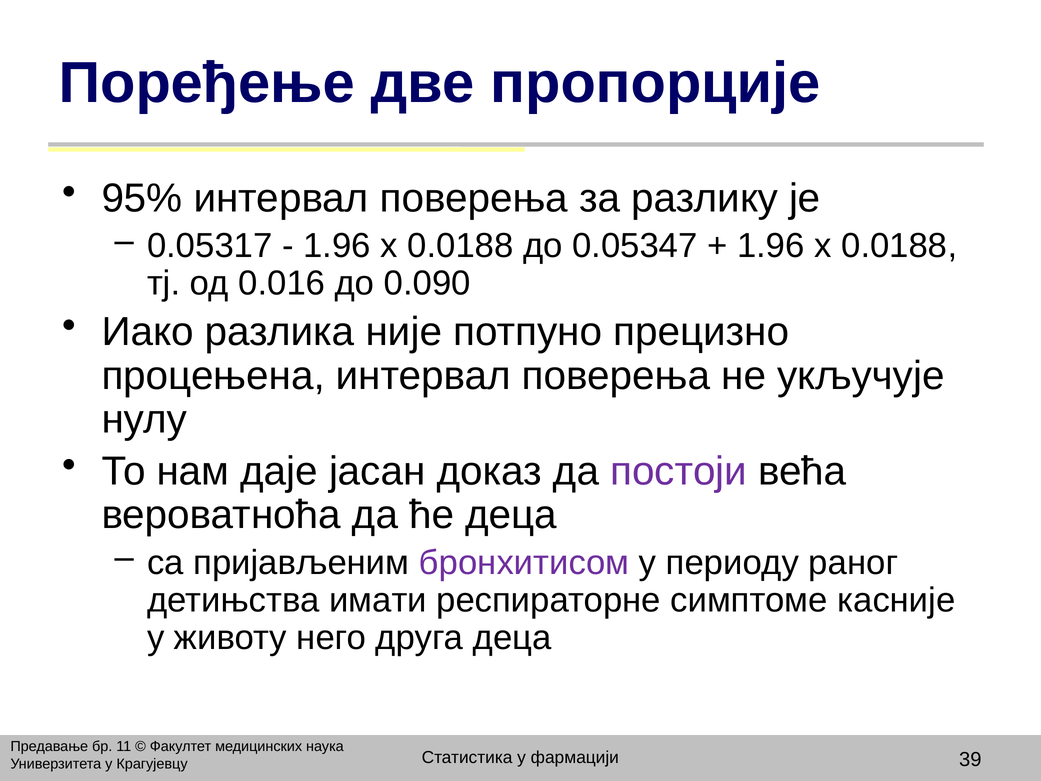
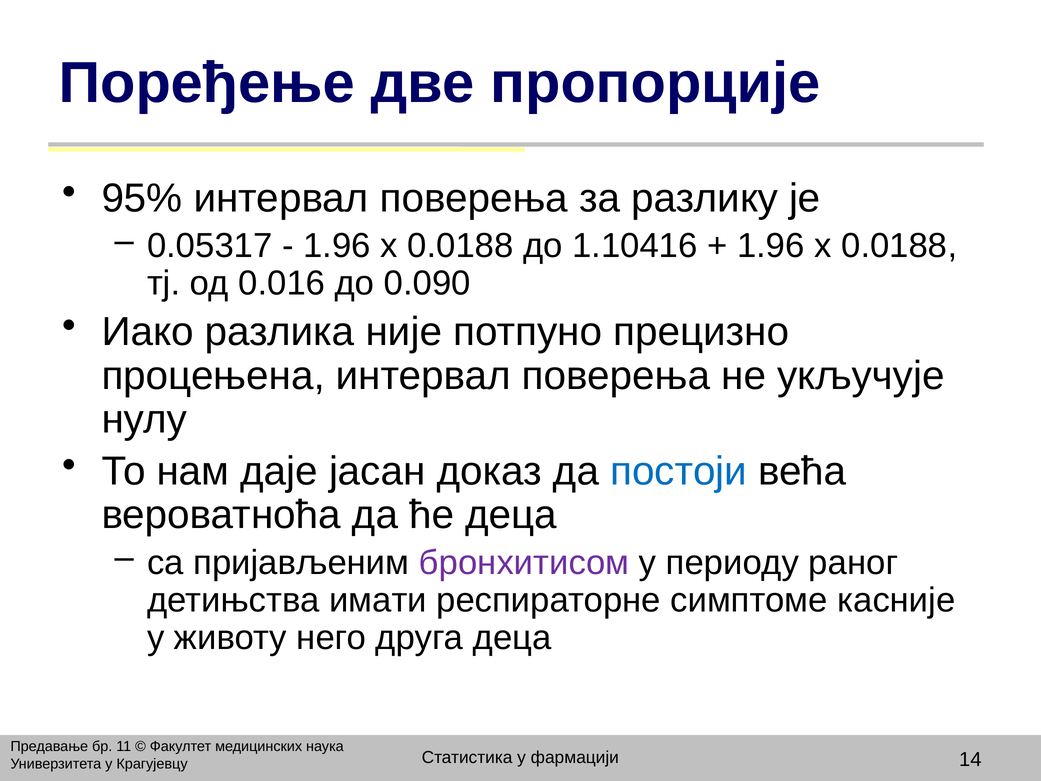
0.05347: 0.05347 -> 1.10416 (635, 246)
постоји colour: purple -> blue (679, 471)
39: 39 -> 14 (970, 759)
